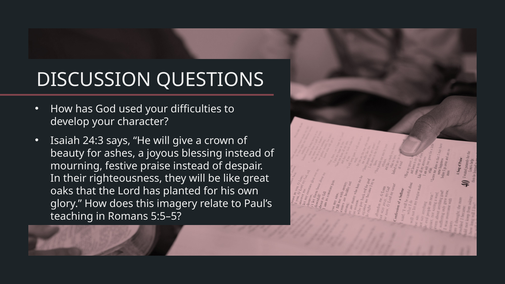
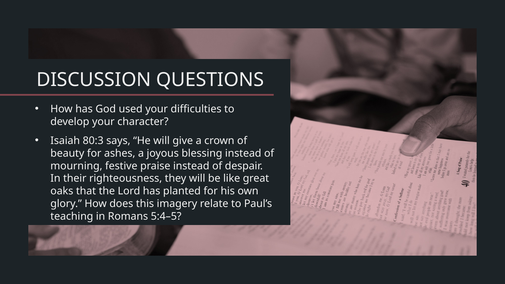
24:3: 24:3 -> 80:3 (93, 141)
5:5–5: 5:5–5 -> 5:4–5 (166, 216)
